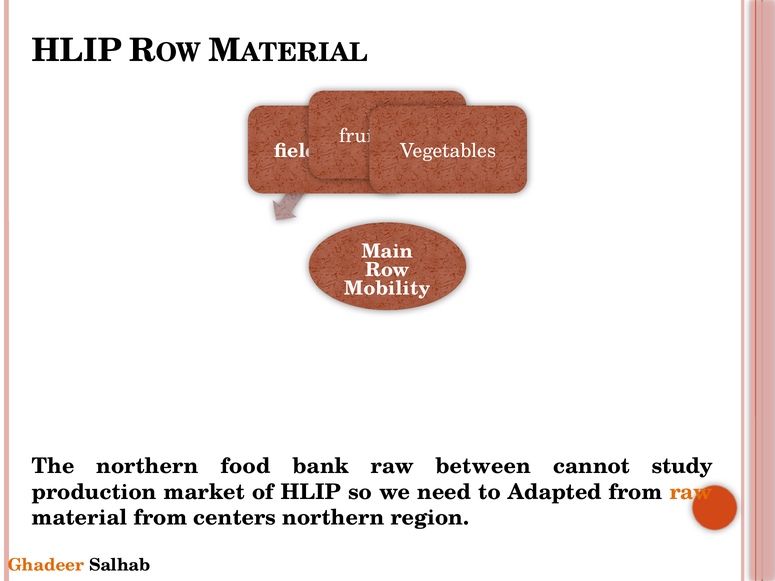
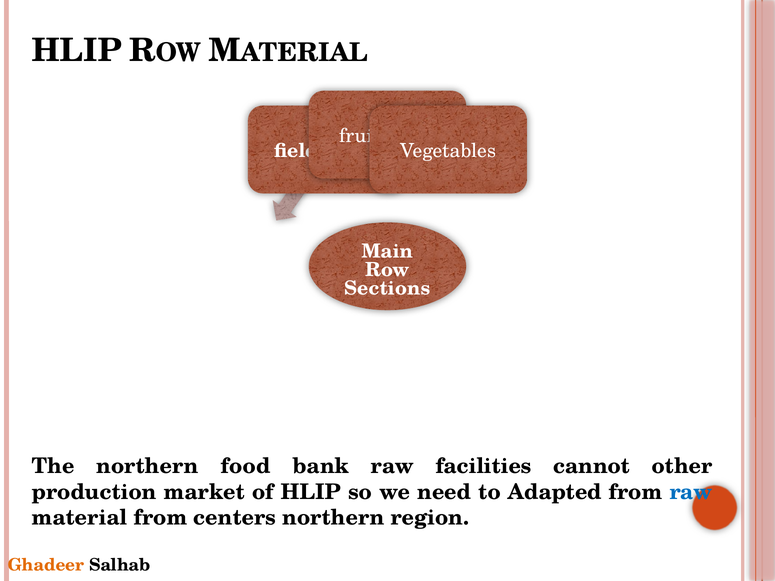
Mobility: Mobility -> Sections (387, 289)
between: between -> facilities (484, 466)
study: study -> other (682, 466)
raw colour: orange -> blue (691, 492)
